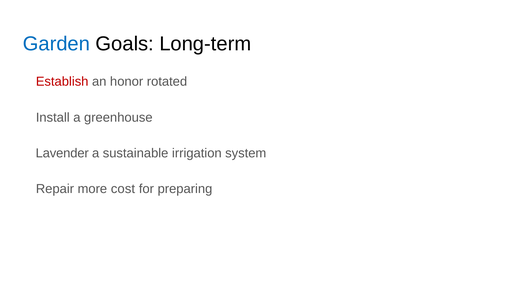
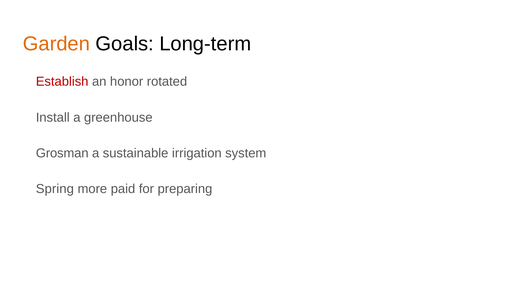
Garden colour: blue -> orange (56, 44)
Lavender: Lavender -> Grosman (62, 153)
Repair: Repair -> Spring (55, 189)
cost: cost -> paid (123, 189)
